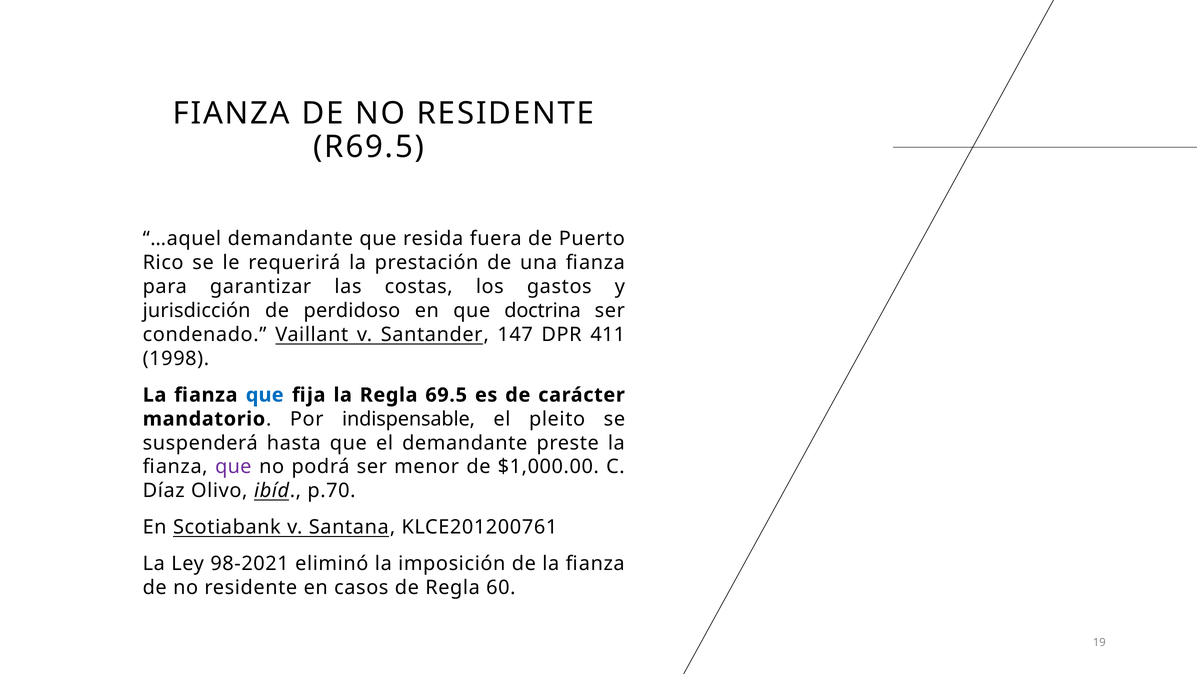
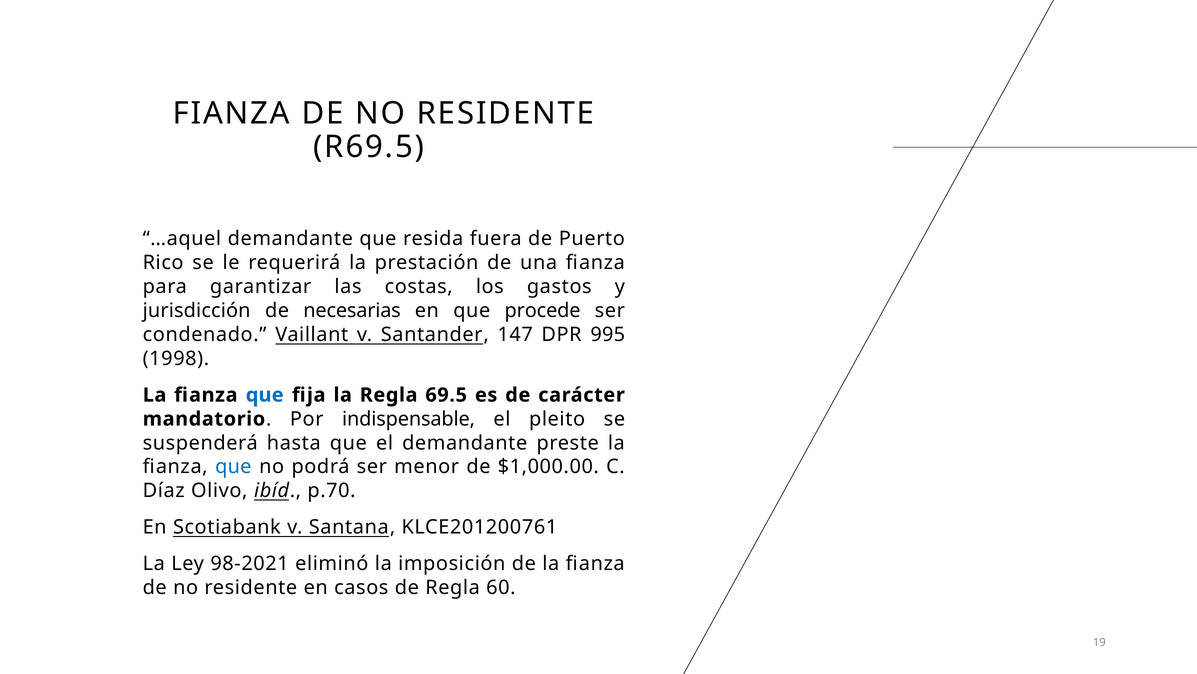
perdidoso: perdidoso -> necesarias (352, 310)
doctrina: doctrina -> procede (543, 310)
411: 411 -> 995 (608, 334)
que colour: purple -> blue (233, 466)
